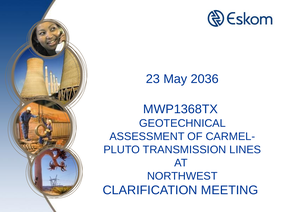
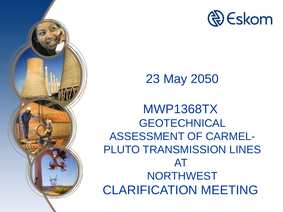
2036: 2036 -> 2050 (205, 79)
